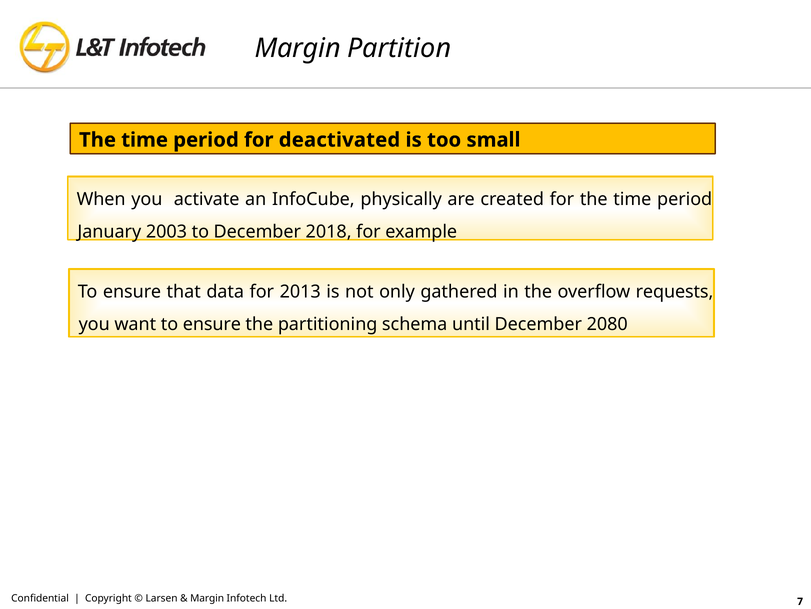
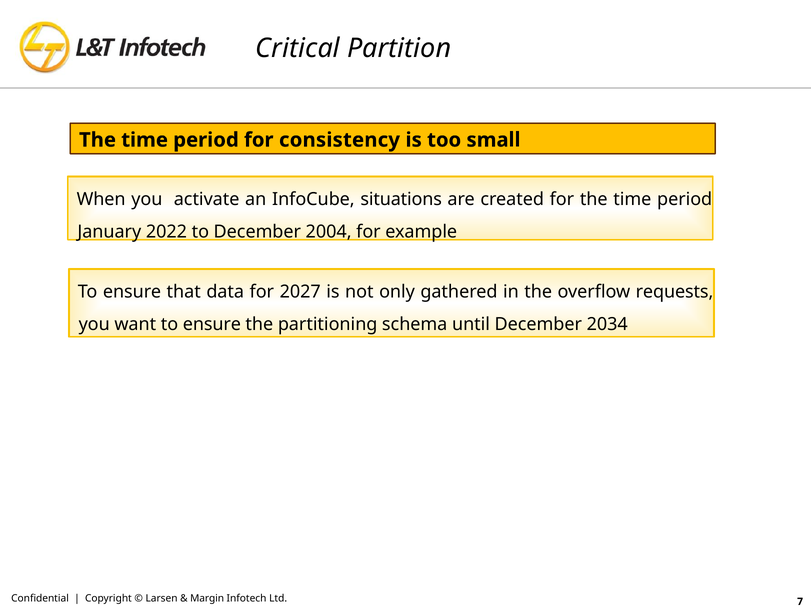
Margin: Margin -> Critical (298, 48)
deactivated: deactivated -> consistency (339, 140)
physically: physically -> situations (401, 199)
2003: 2003 -> 2022 (166, 232)
2018: 2018 -> 2004 (329, 232)
2013: 2013 -> 2027 (300, 292)
2080: 2080 -> 2034 (607, 324)
